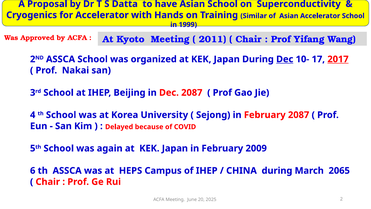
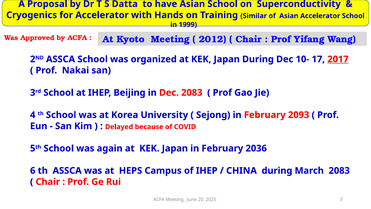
2011: 2011 -> 2012 (213, 39)
Dec underline: present -> none (285, 59)
Dec 2087: 2087 -> 2083 (192, 93)
February 2087: 2087 -> 2093 (299, 115)
2009: 2009 -> 2036 (256, 148)
March 2065: 2065 -> 2083 (339, 170)
